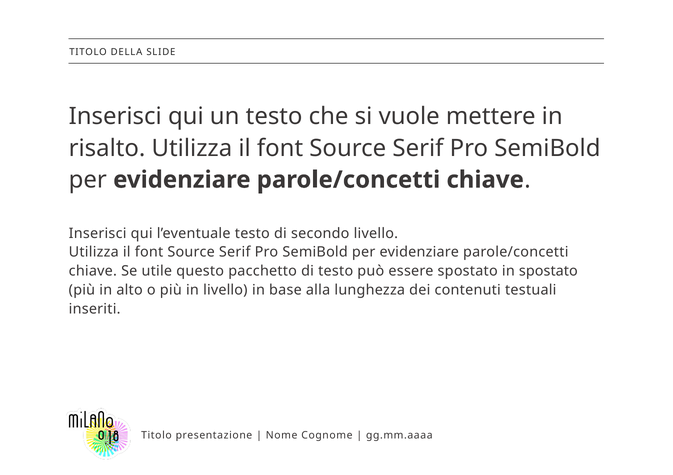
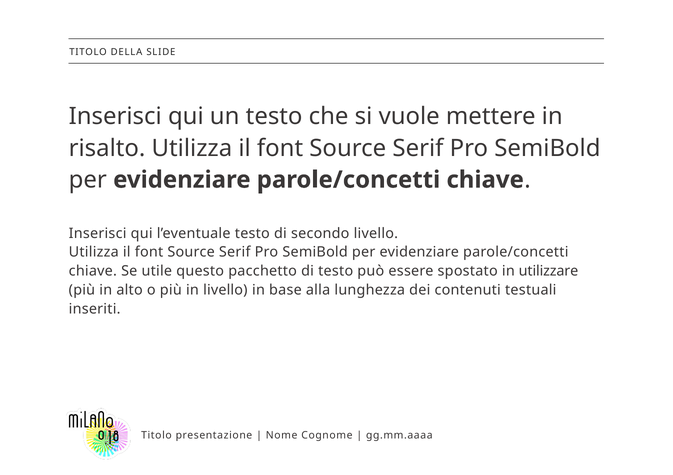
in spostato: spostato -> utilizzare (548, 271)
